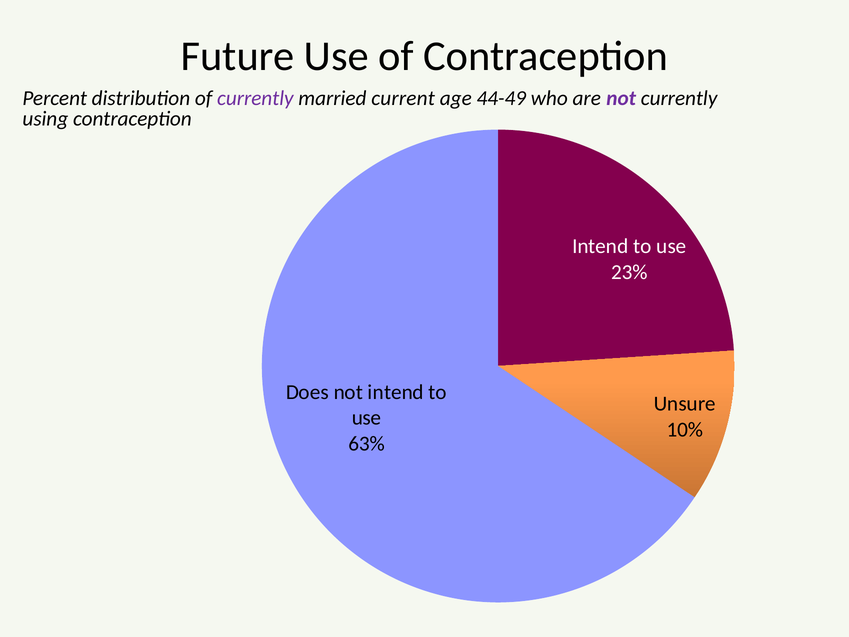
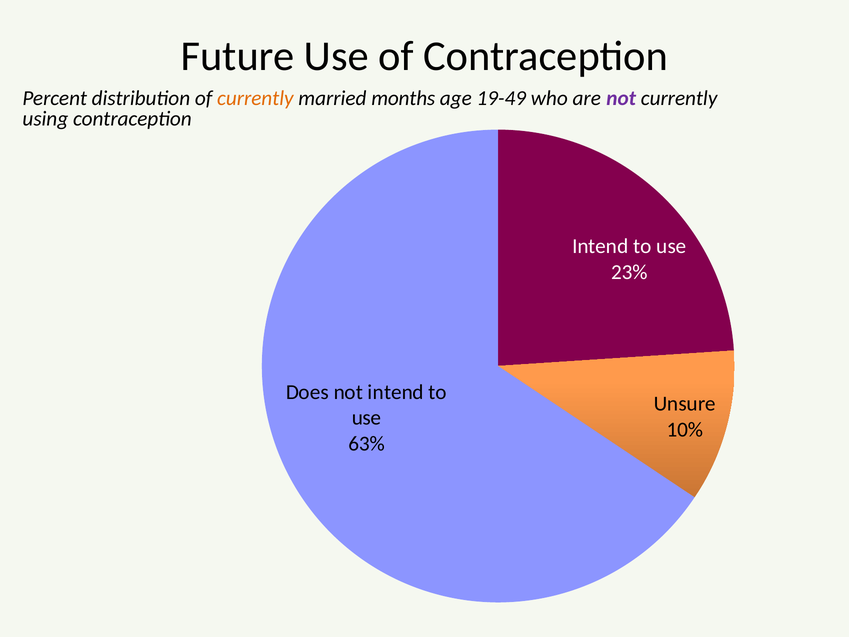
currently colour: purple -> orange (255, 98)
current: current -> months (403, 98)
44-49: 44-49 -> 19-49 (501, 98)
